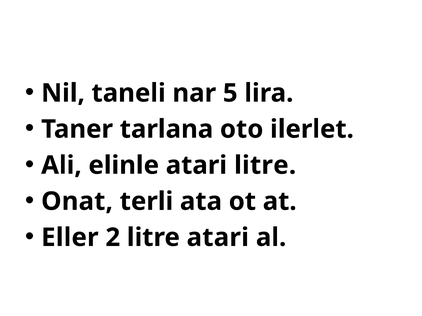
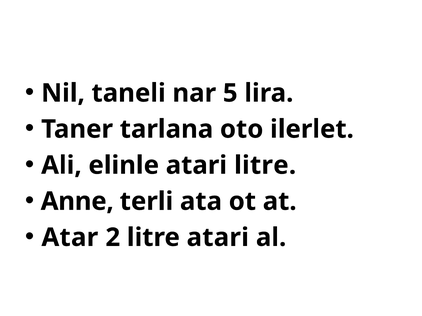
Onat: Onat -> Anne (77, 202)
Eller: Eller -> Atar (70, 238)
